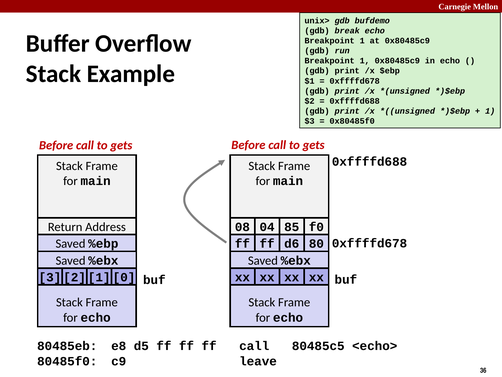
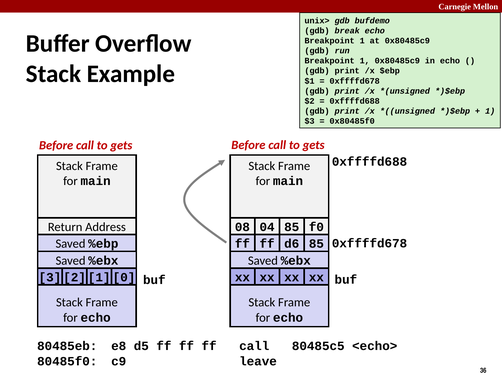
d6 80: 80 -> 85 (316, 243)
